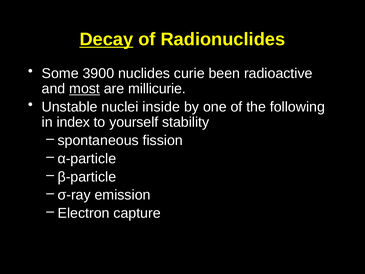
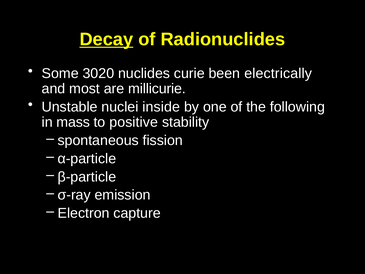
3900: 3900 -> 3020 (98, 73)
radioactive: radioactive -> electrically (278, 73)
most underline: present -> none (85, 89)
index: index -> mass (73, 122)
yourself: yourself -> positive (134, 122)
